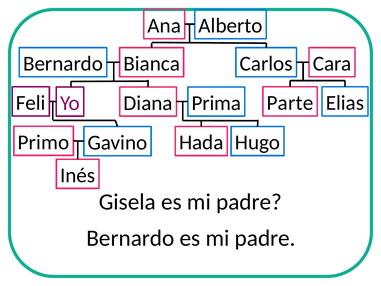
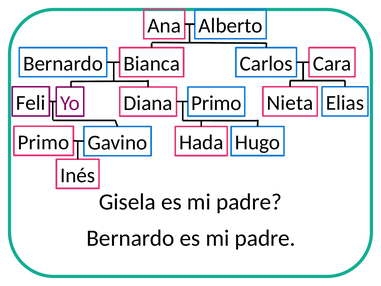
Parte: Parte -> Nieta (290, 103)
Diana Prima: Prima -> Primo (216, 103)
